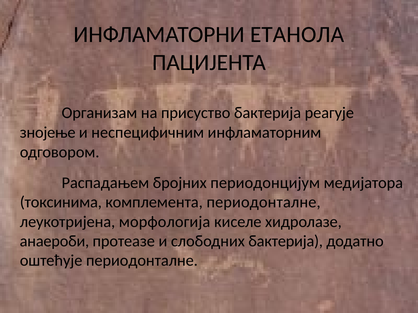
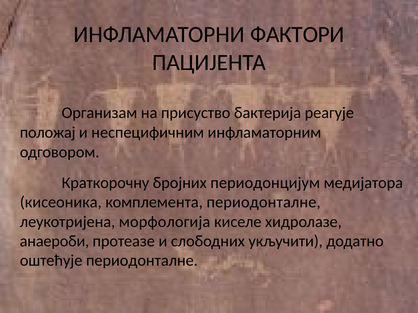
ЕТАНОЛА: ЕТАНОЛА -> ФАКТОРИ (297, 35)
знојење: знојење -> положај (48, 133)
Распадањем: Распадањем -> Краткорочну (105, 183)
токсинима: токсинима -> кисеоника (61, 203)
слободних бактерија: бактерија -> укључити (286, 242)
